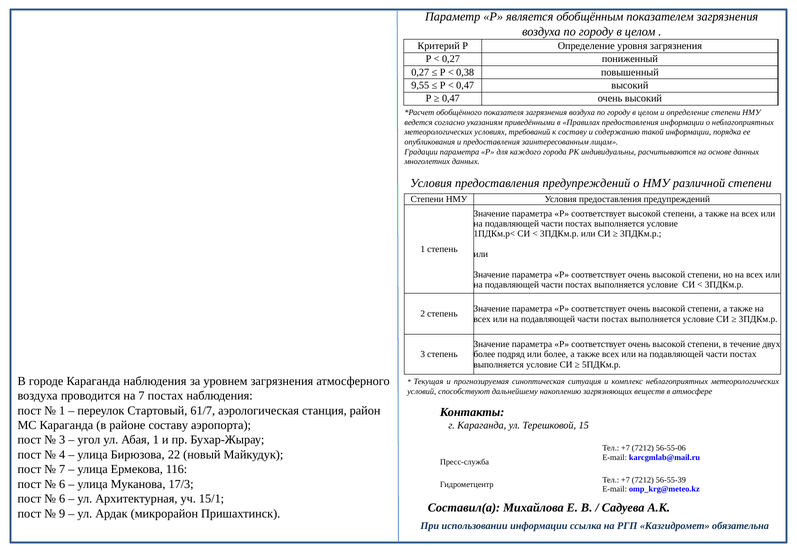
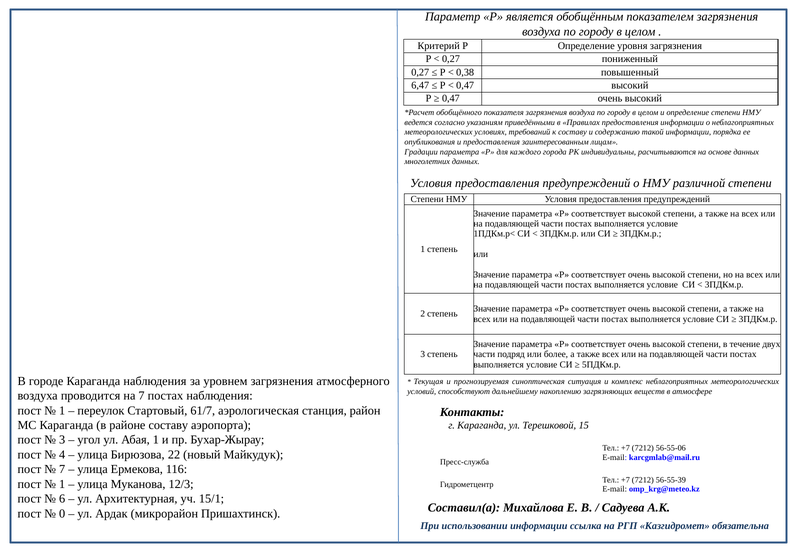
9,55: 9,55 -> 6,47 (420, 85)
более: более -> части (484, 354)
6: 6 -> 1 (62, 484)
17/3: 17/3 -> 12/3 (181, 484)
9: 9 -> 0 (62, 513)
